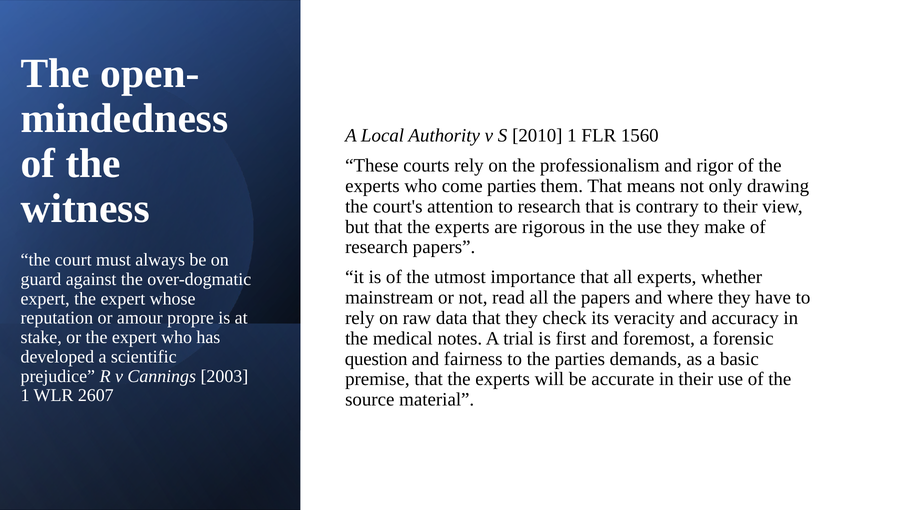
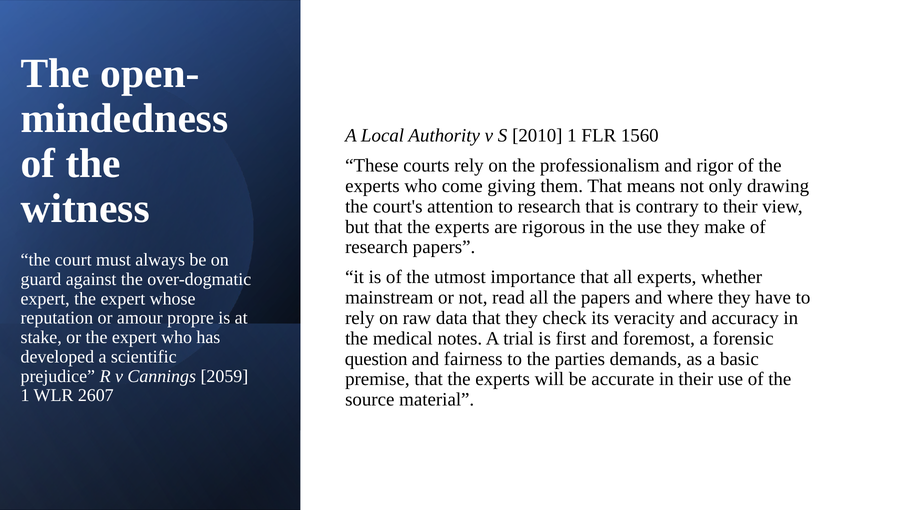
come parties: parties -> giving (512, 186)
2003: 2003 -> 2059 (224, 376)
